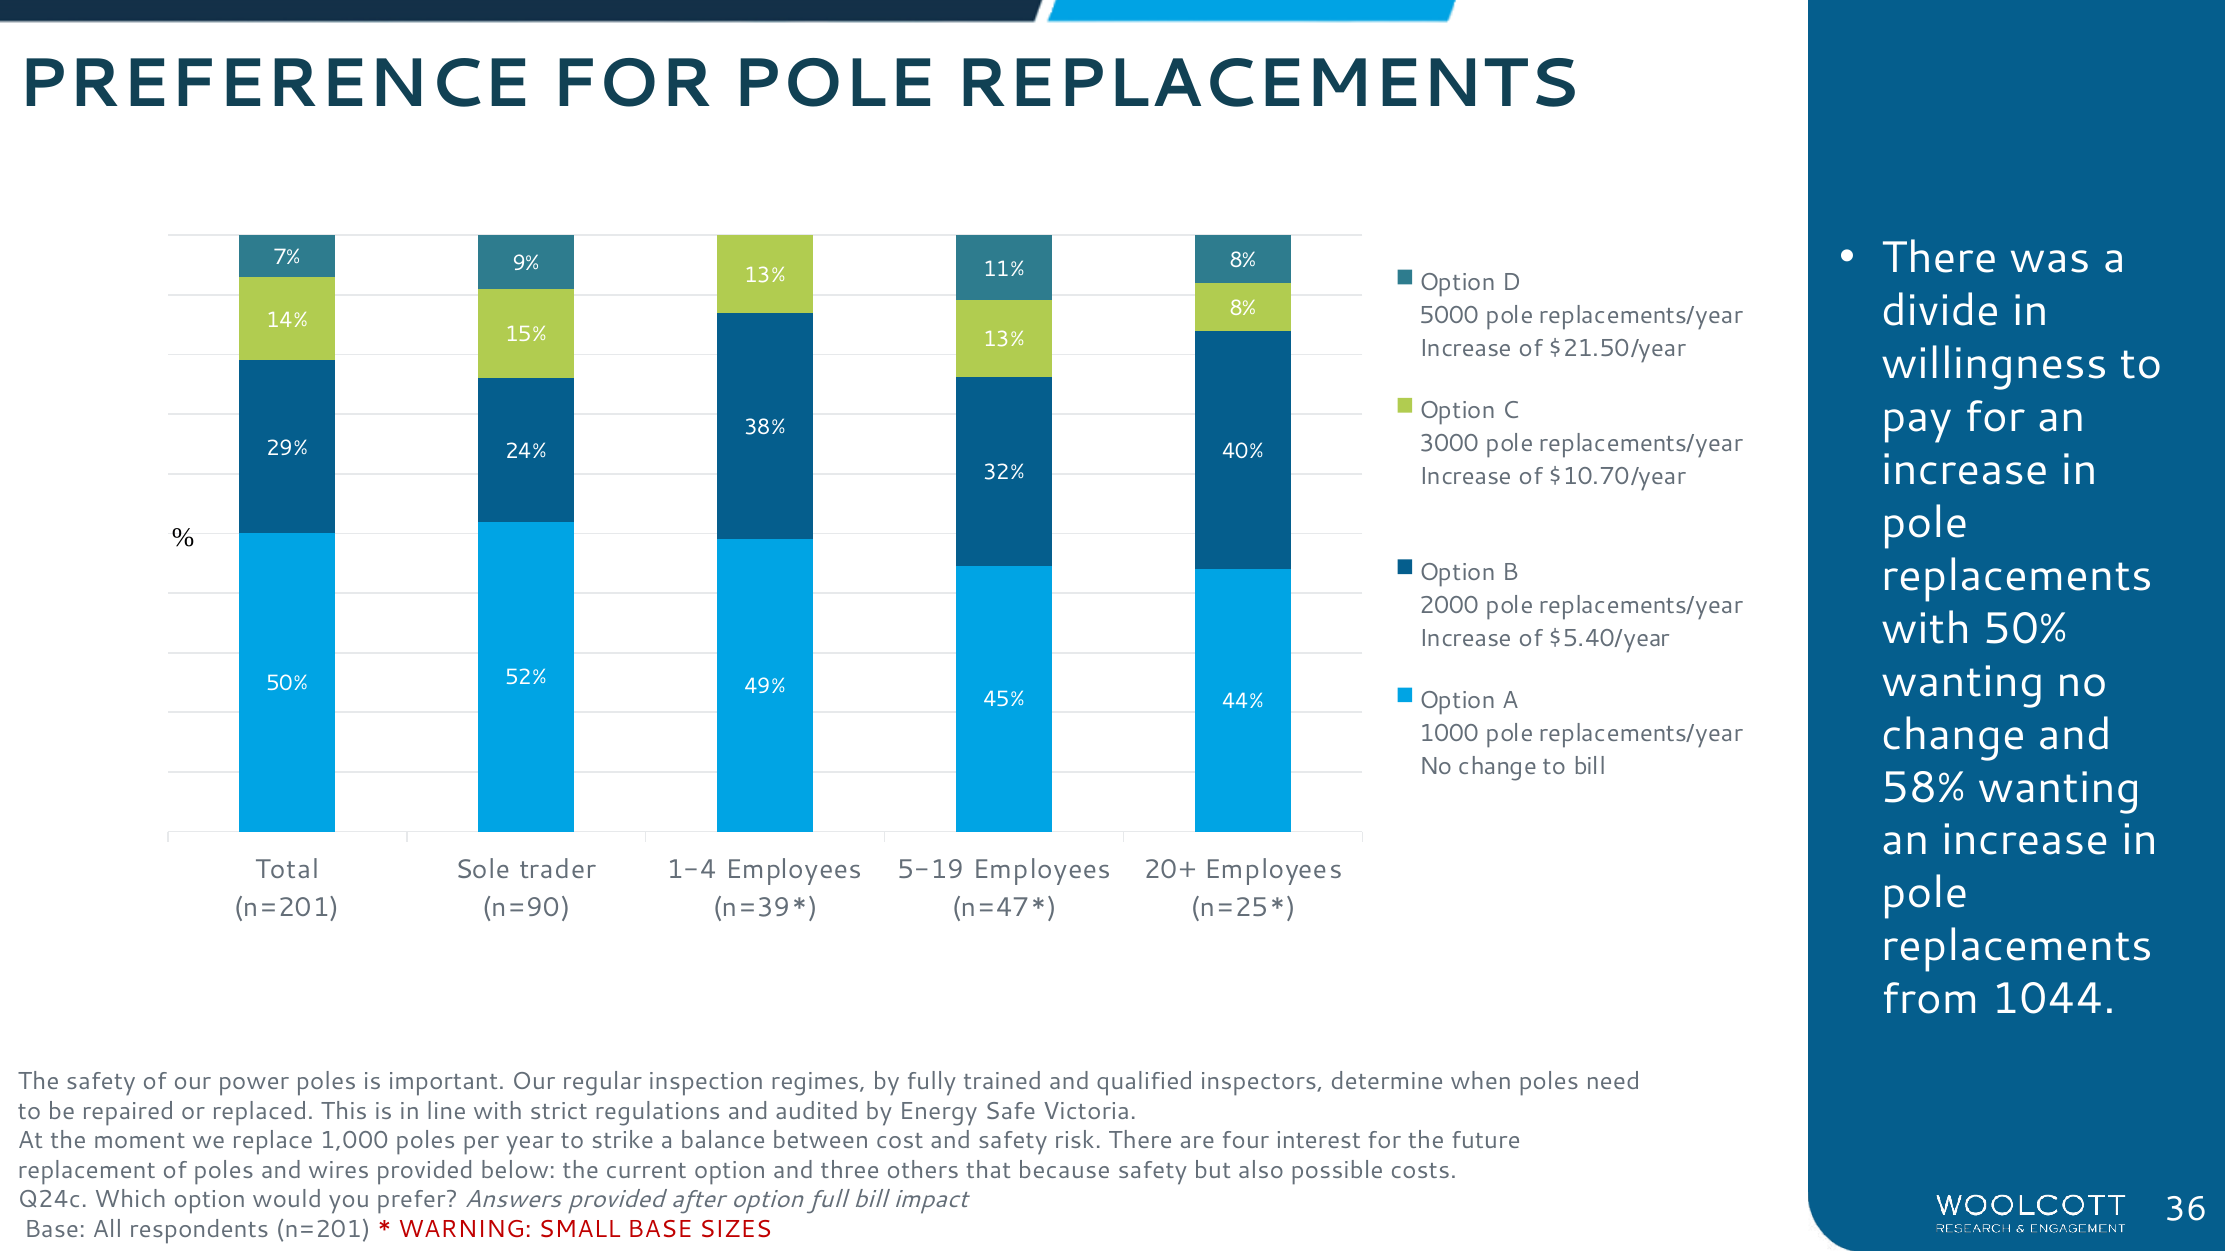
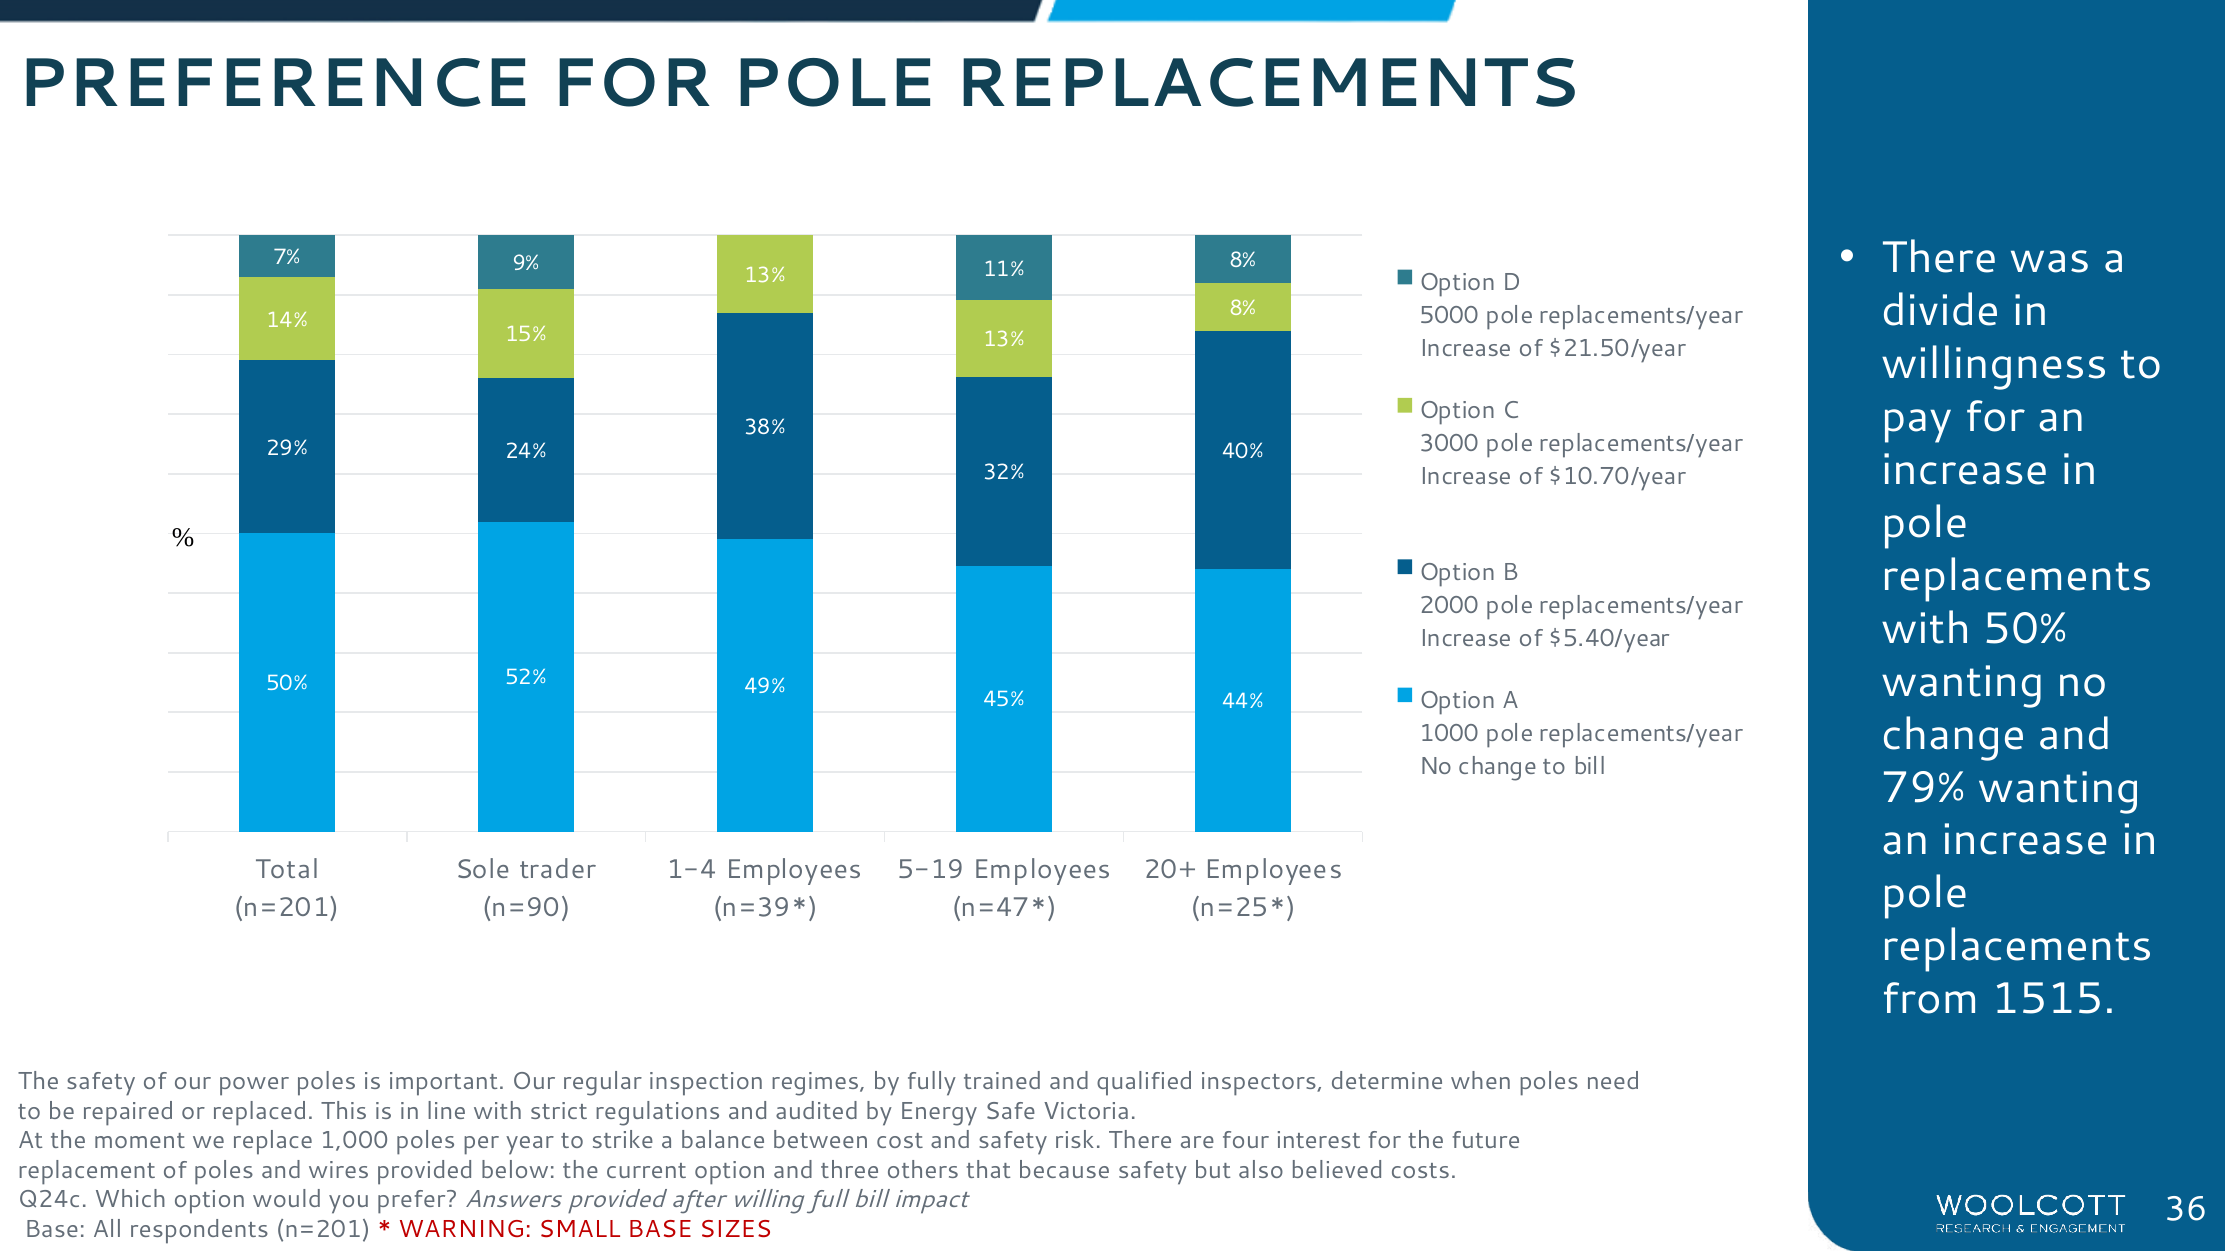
58%: 58% -> 79% (1923, 788)
1044: 1044 -> 1515 (2053, 1000)
possible: possible -> believed (1337, 1171)
after option: option -> willing (768, 1200)
